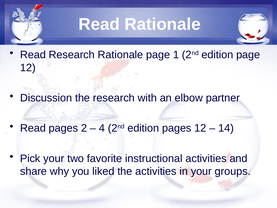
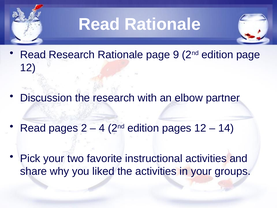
1: 1 -> 9 (176, 55)
